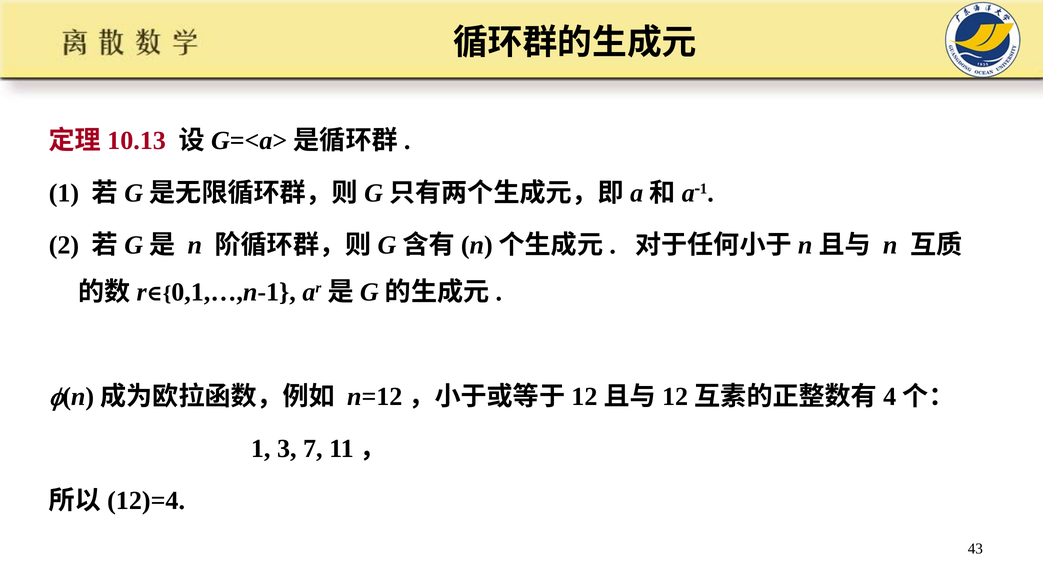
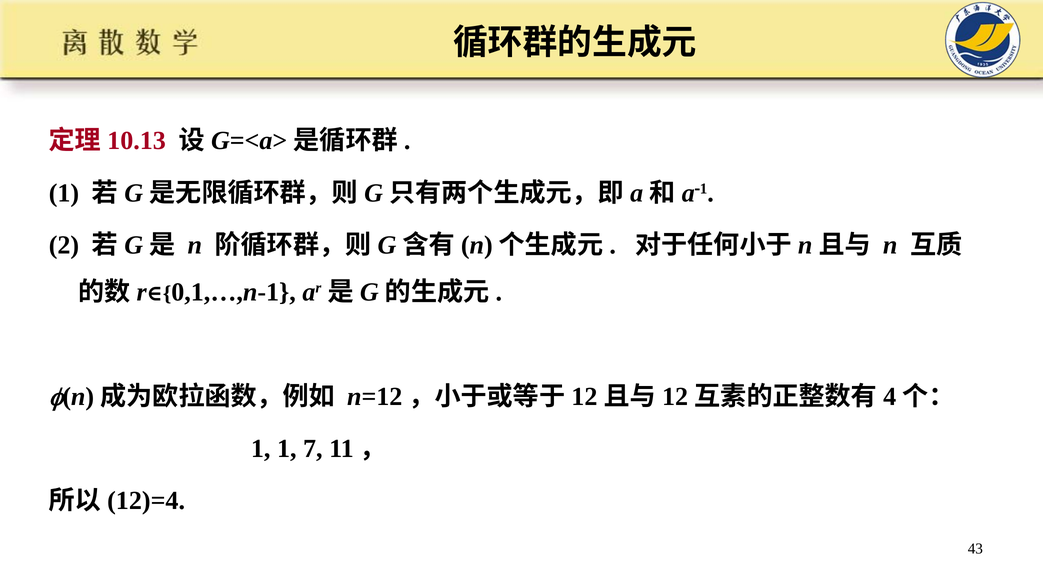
1 3: 3 -> 1 (287, 448)
